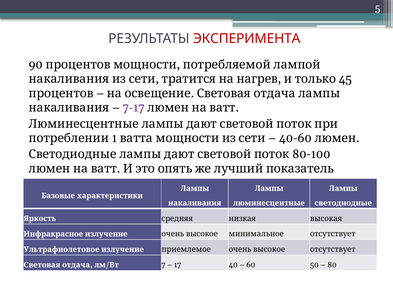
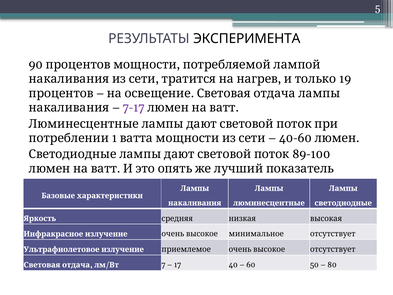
ЭКСПЕРИМЕНТА colour: red -> black (247, 39)
45: 45 -> 19 (345, 79)
80-100: 80-100 -> 89-100 (311, 154)
